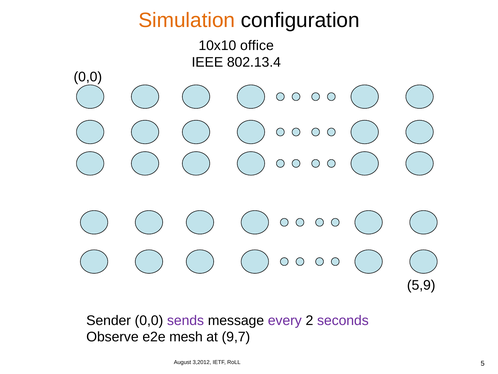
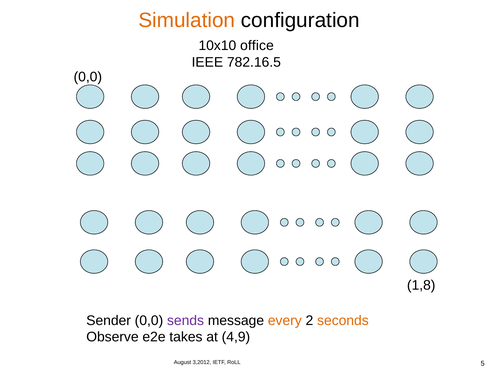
802.13.4: 802.13.4 -> 782.16.5 (254, 62)
5,9: 5,9 -> 1,8 (421, 285)
every colour: purple -> orange (285, 320)
seconds colour: purple -> orange (343, 320)
mesh: mesh -> takes (186, 337)
9,7: 9,7 -> 4,9 (236, 337)
